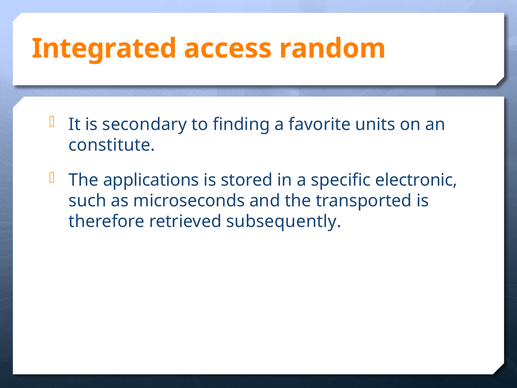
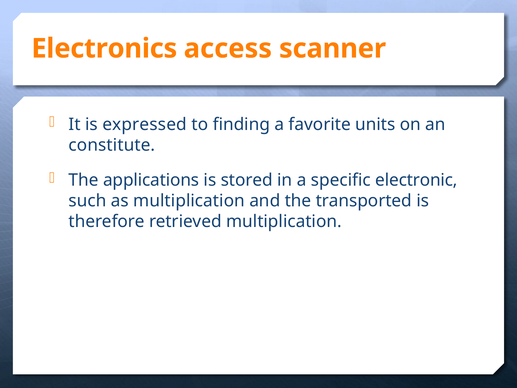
Integrated: Integrated -> Electronics (104, 48)
random: random -> scanner (333, 48)
secondary: secondary -> expressed (145, 124)
as microseconds: microseconds -> multiplication (189, 201)
retrieved subsequently: subsequently -> multiplication (284, 221)
